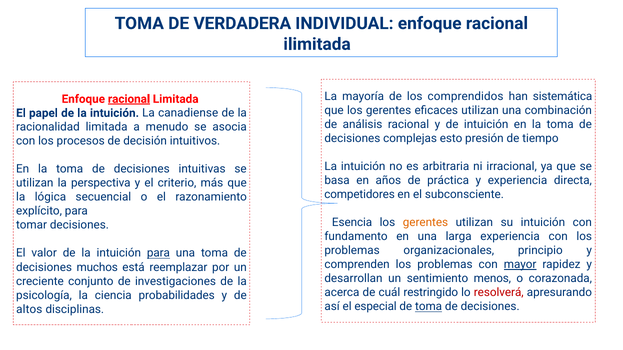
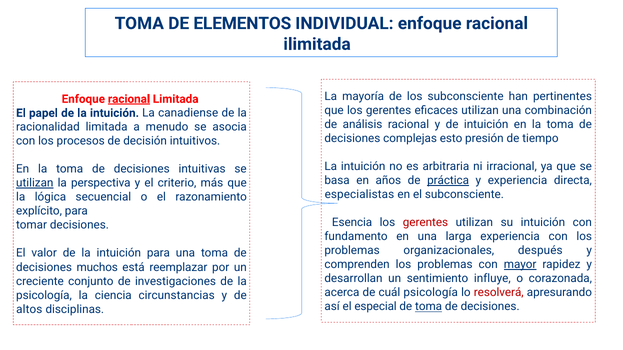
VERDADERA: VERDADERA -> ELEMENTOS (242, 23)
los comprendidos: comprendidos -> subconsciente (466, 96)
sistemática: sistemática -> pertinentes (562, 96)
práctica underline: none -> present (448, 181)
utilizan underline: none -> present (35, 183)
competidores: competidores -> especialistas (359, 195)
gerentes colour: orange -> red (425, 223)
principio: principio -> después (540, 251)
para underline: present -> none (158, 253)
menos: menos -> influye (492, 279)
cuál restringido: restringido -> psicología (431, 293)
probabilidades: probabilidades -> circunstancias (177, 296)
